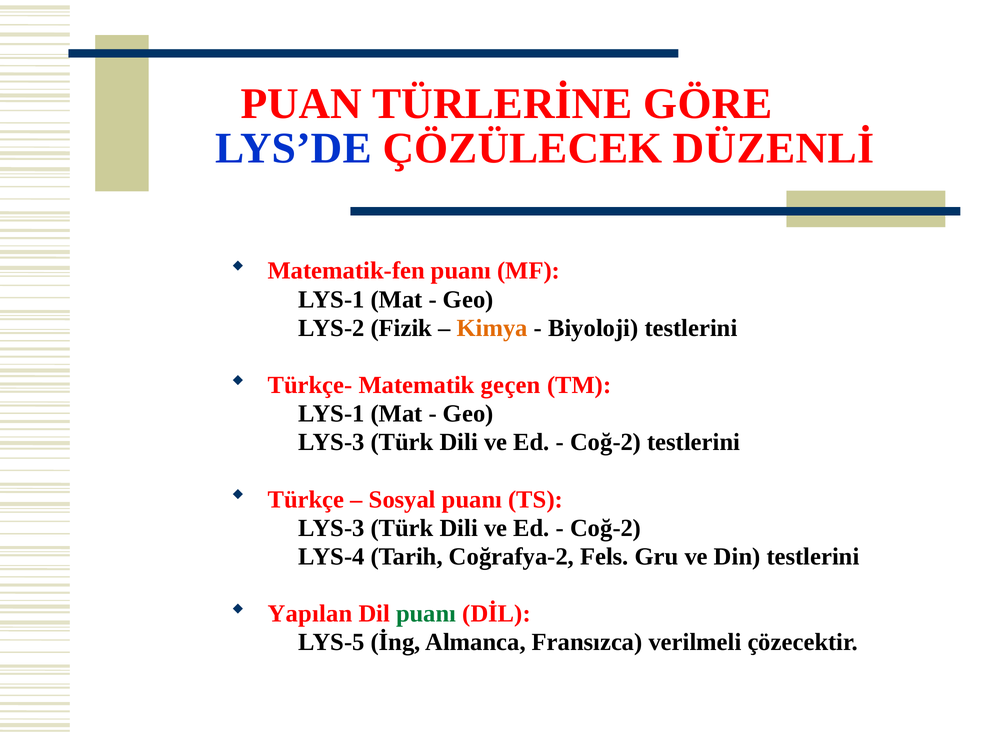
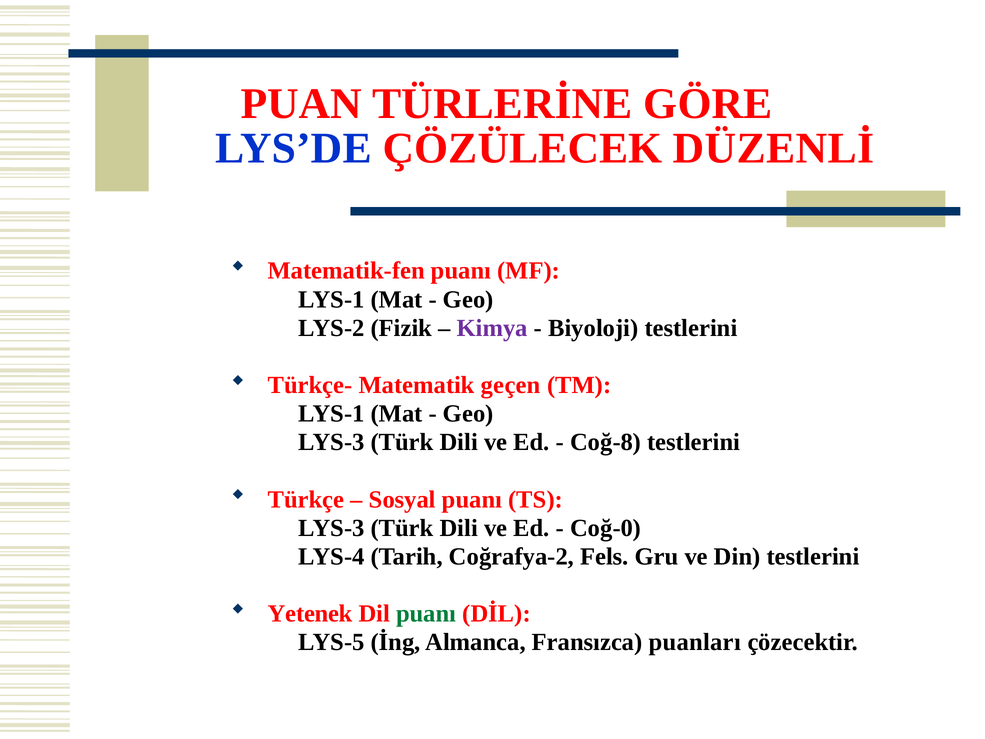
Kimya colour: orange -> purple (492, 328)
Coğ-2: Coğ-2 -> Coğ-8 (606, 442)
Coğ-2: Coğ-2 -> Coğ-0 (606, 528)
Yapılan: Yapılan -> Yetenek (310, 614)
verilmeli: verilmeli -> puanları (695, 642)
